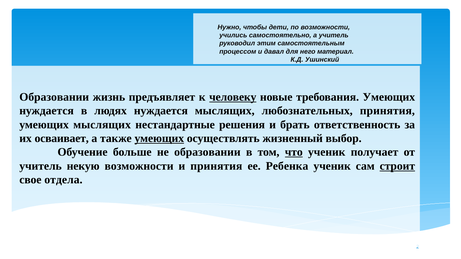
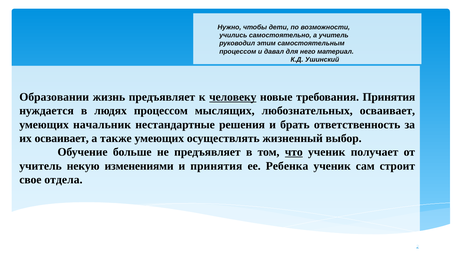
требования Умеющих: Умеющих -> Принятия (389, 97)
людях нуждается: нуждается -> процессом (161, 111)
любознательных принятия: принятия -> осваивает (387, 111)
умеющих мыслящих: мыслящих -> начальник (102, 125)
умеющих underline: present -> none (159, 139)
не образовании: образовании -> предъявляет (207, 152)
некую возможности: возможности -> изменениями (139, 166)
строит underline: present -> none (397, 166)
